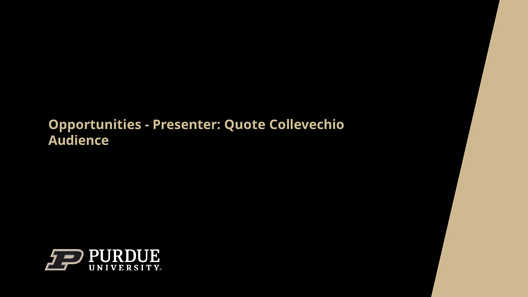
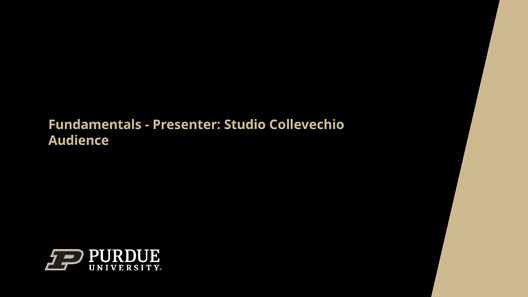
Opportunities: Opportunities -> Fundamentals (95, 125)
Quote: Quote -> Studio (245, 125)
